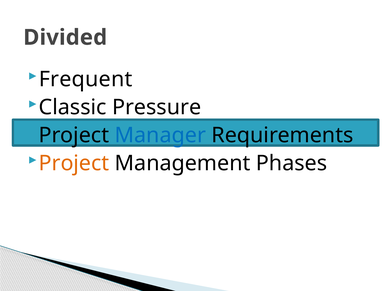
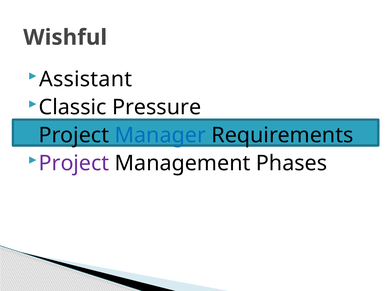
Divided: Divided -> Wishful (65, 37)
Frequent: Frequent -> Assistant (86, 79)
Project colour: orange -> purple (74, 163)
